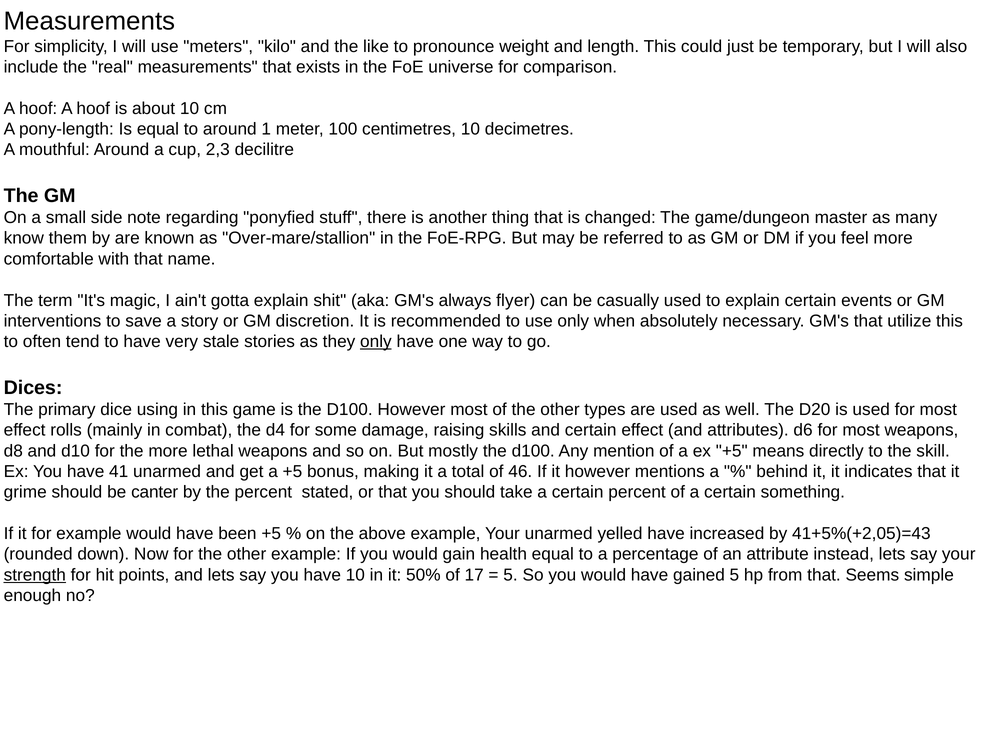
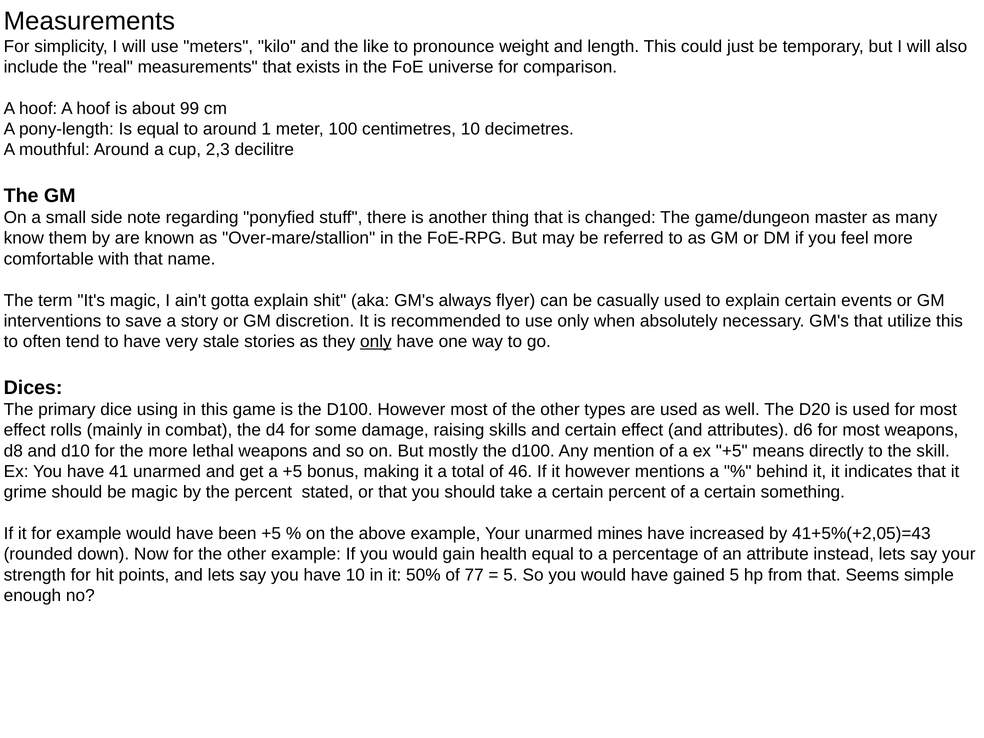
about 10: 10 -> 99 (190, 108)
be canter: canter -> magic (154, 492)
yelled: yelled -> mines (620, 534)
strength underline: present -> none (35, 575)
17: 17 -> 77 (474, 575)
